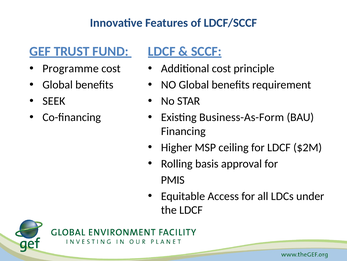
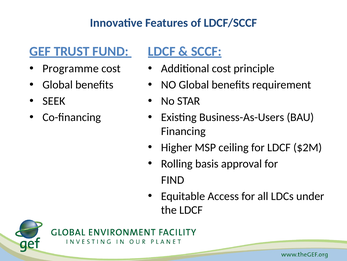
Business-As-Form: Business-As-Form -> Business-As-Users (242, 117)
PMIS: PMIS -> FIND (173, 179)
